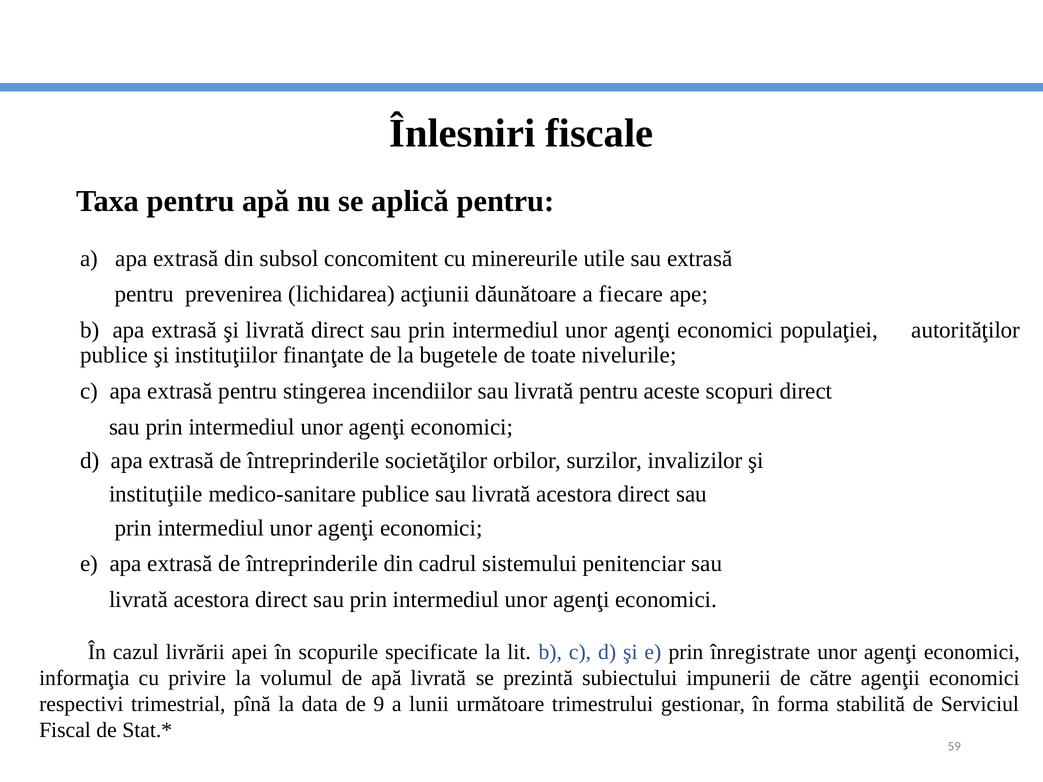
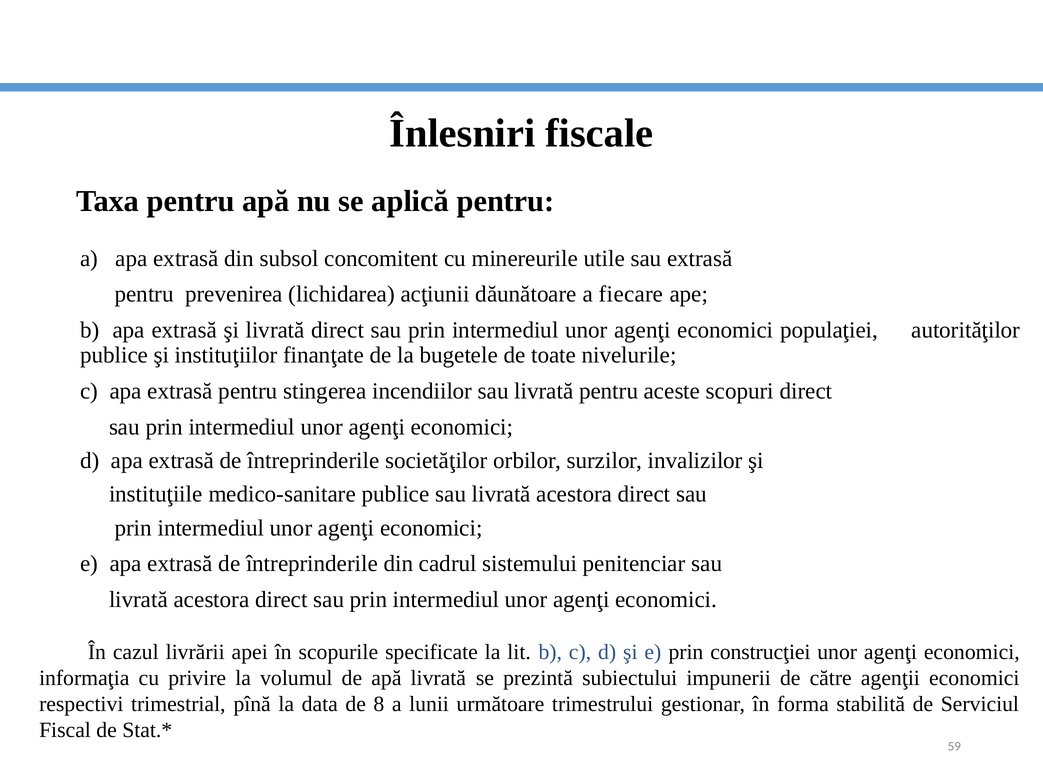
înregistrate: înregistrate -> construcţiei (760, 652)
9: 9 -> 8 (379, 704)
